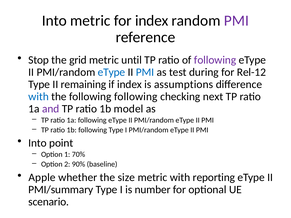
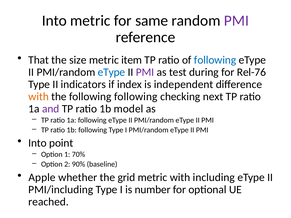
for index: index -> same (152, 21)
Stop: Stop -> That (39, 60)
grid: grid -> size (78, 60)
until: until -> item (132, 60)
following colour: purple -> blue (215, 60)
PMI colour: blue -> purple (145, 72)
Rel-12: Rel-12 -> Rel-76 (251, 72)
remaining: remaining -> indicators (83, 84)
assumptions: assumptions -> independent (184, 84)
with colour: blue -> orange (39, 97)
size: size -> grid (126, 178)
reporting: reporting -> including (214, 178)
PMI/summary: PMI/summary -> PMI/including (61, 190)
scenario: scenario -> reached (49, 202)
